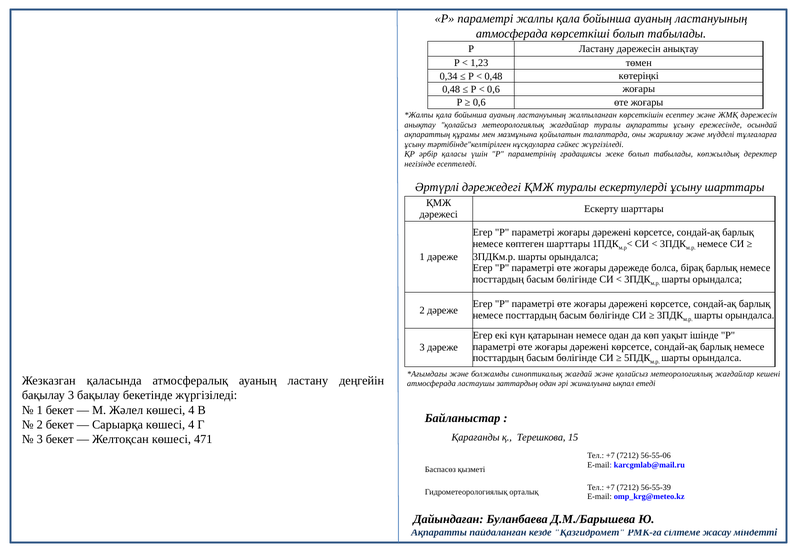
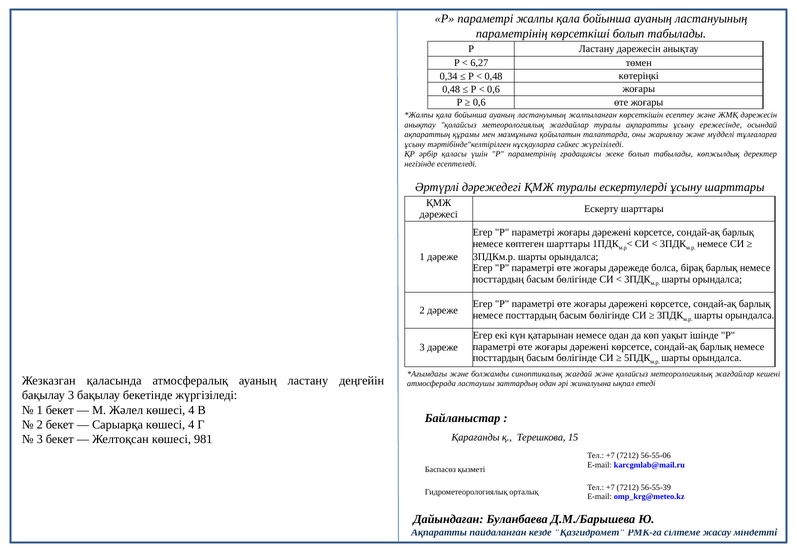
атмосферада: атмосферада -> параметрінің (512, 34)
1,23: 1,23 -> 6,27 (479, 63)
471: 471 -> 981 (203, 439)
